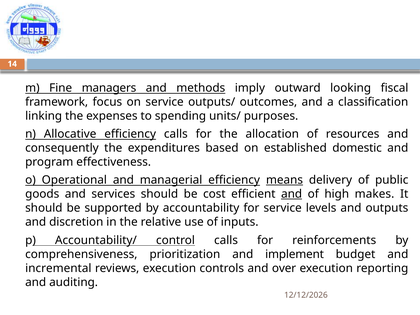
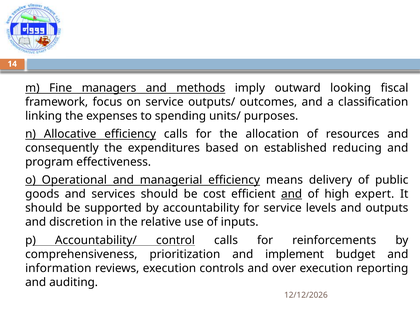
domestic: domestic -> reducing (357, 148)
means underline: present -> none (284, 180)
makes: makes -> expert (375, 194)
incremental: incremental -> information (58, 268)
